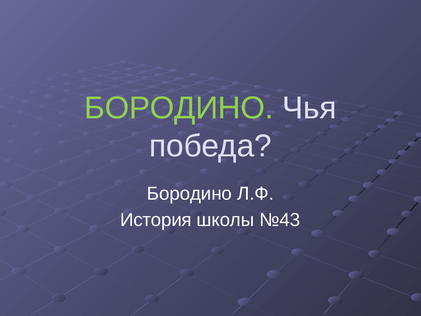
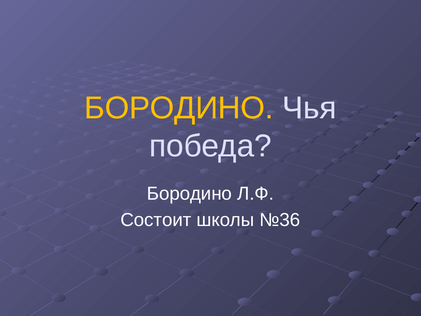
БОРОДИНО colour: light green -> yellow (179, 108)
История: История -> Состоит (156, 220)
№43: №43 -> №36 (280, 220)
